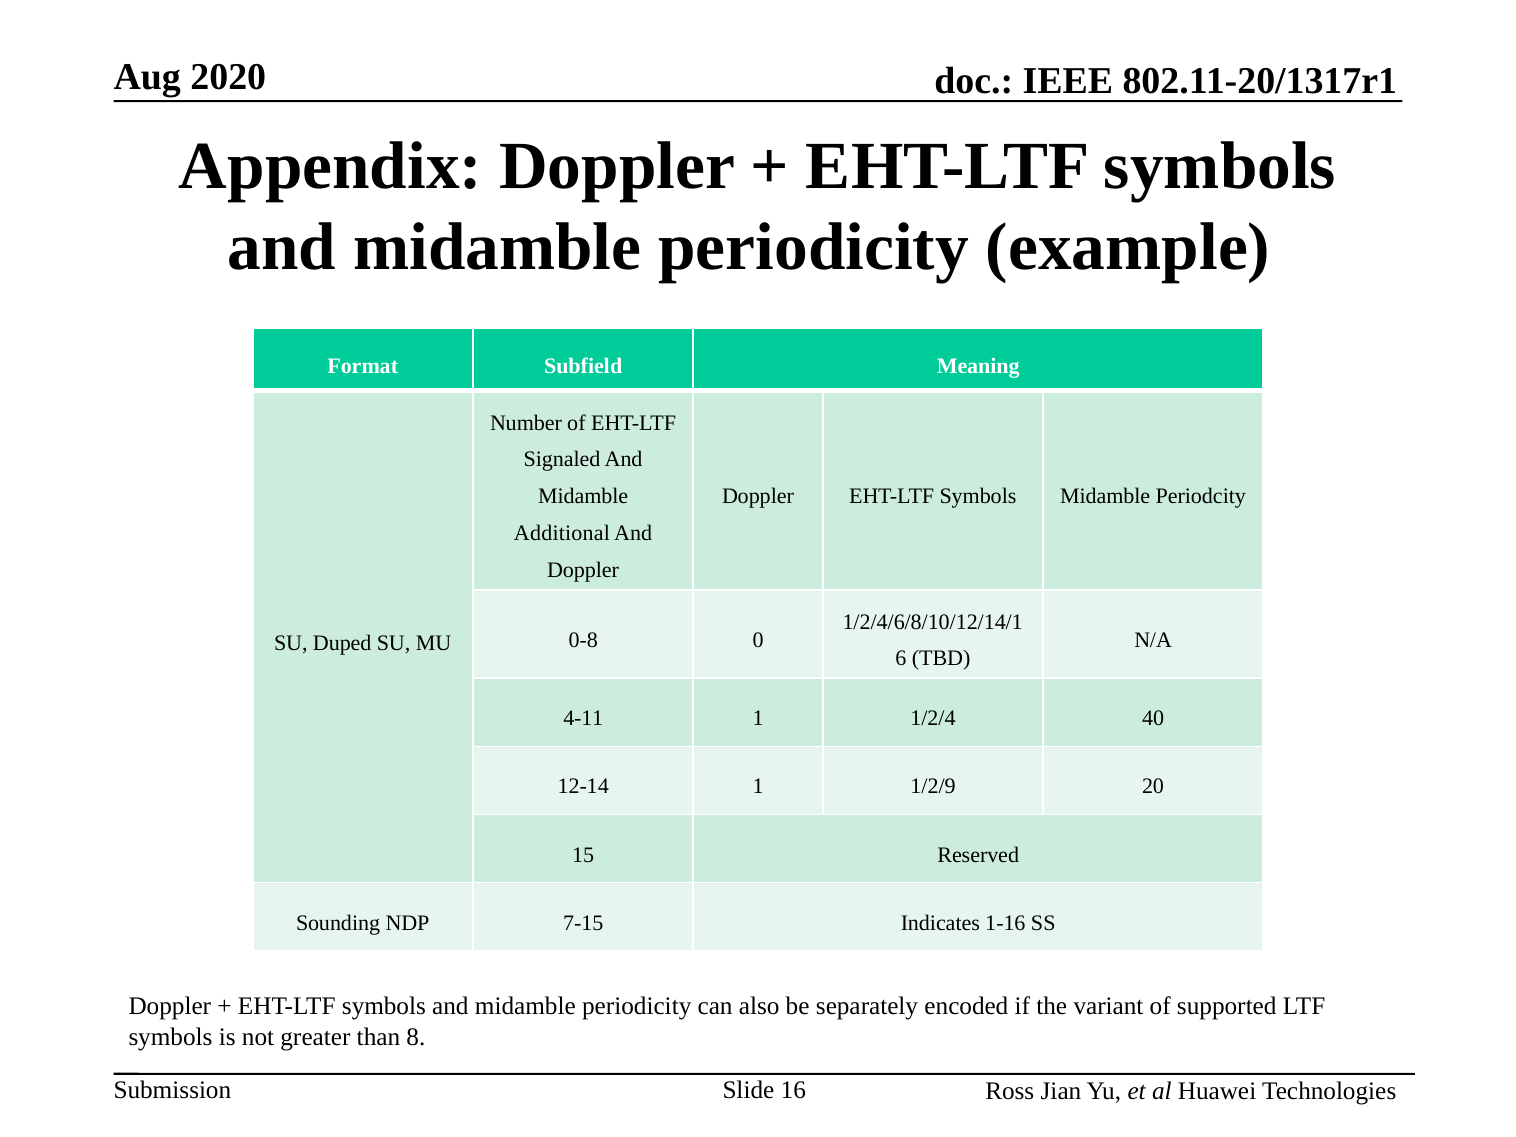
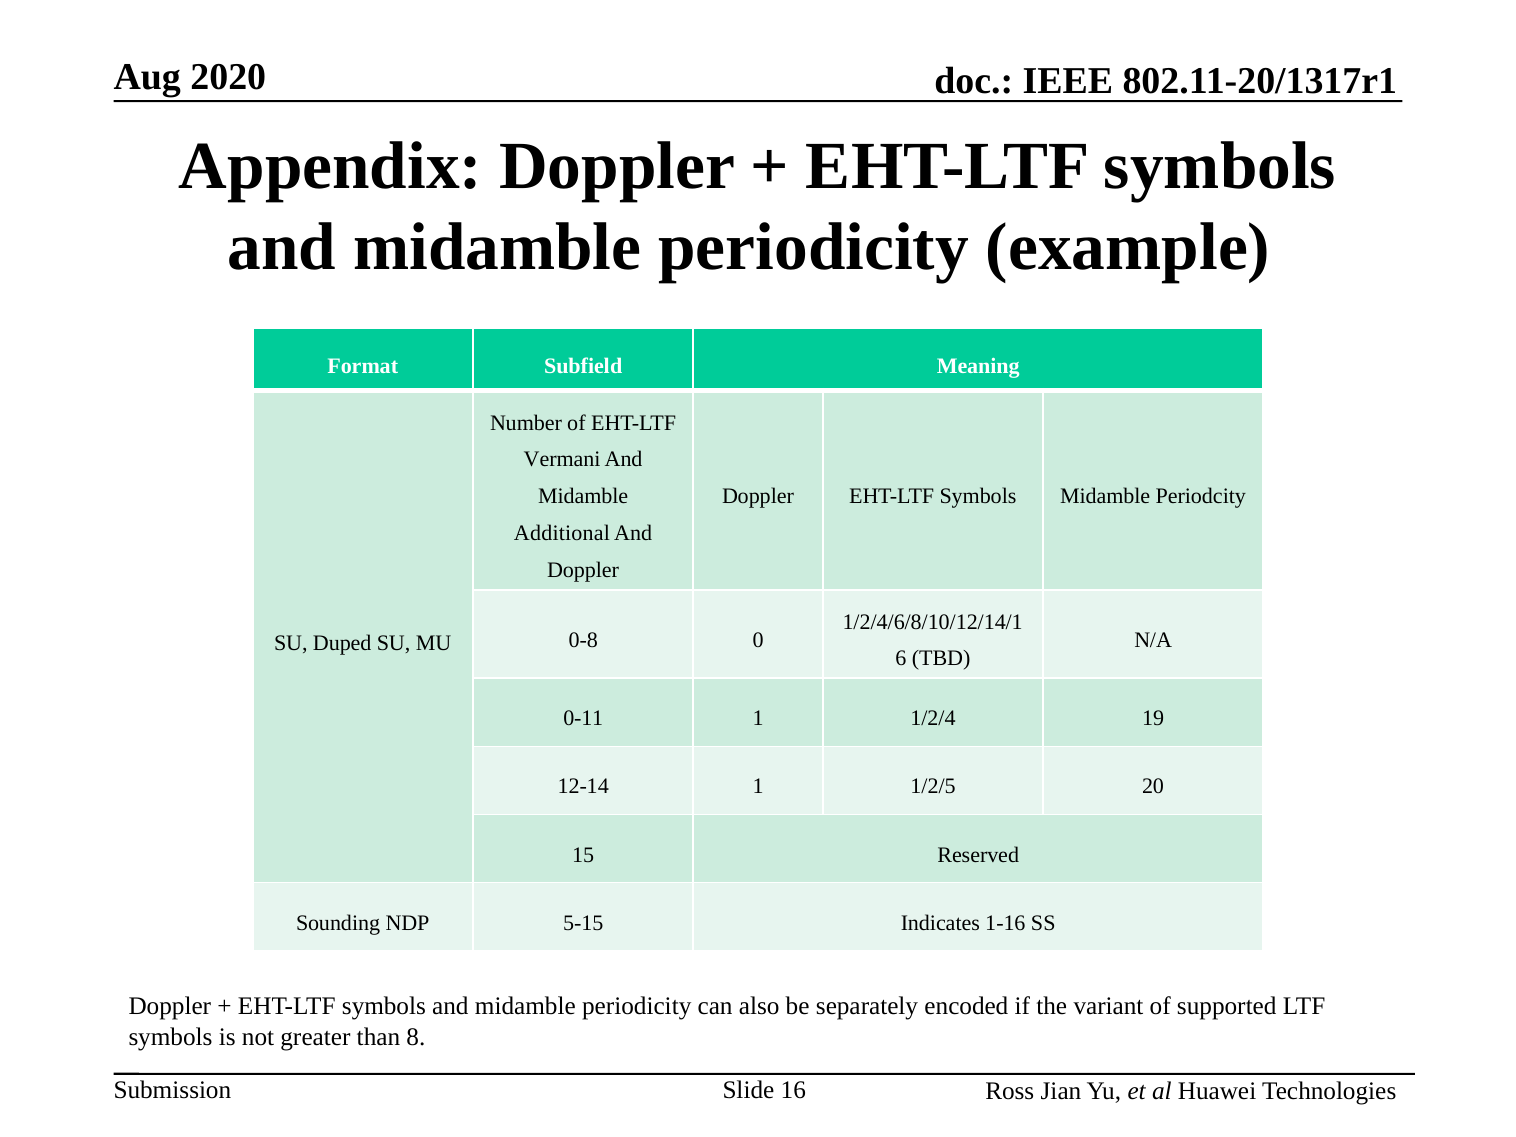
Signaled: Signaled -> Vermani (562, 460)
4-11: 4-11 -> 0-11 (583, 719)
40: 40 -> 19 (1153, 719)
1/2/9: 1/2/9 -> 1/2/5 (933, 787)
7-15: 7-15 -> 5-15 (583, 923)
